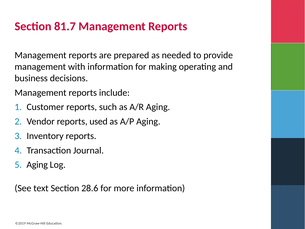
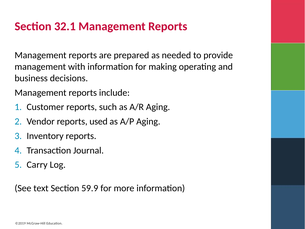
81.7: 81.7 -> 32.1 (65, 26)
Aging: Aging -> Carry (37, 165)
28.6: 28.6 -> 59.9 (90, 188)
